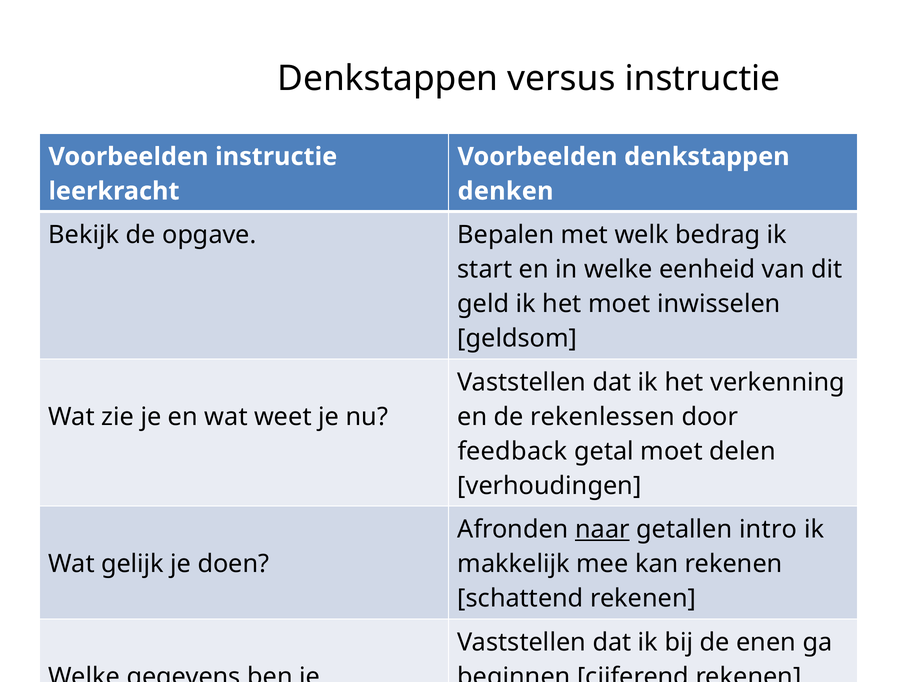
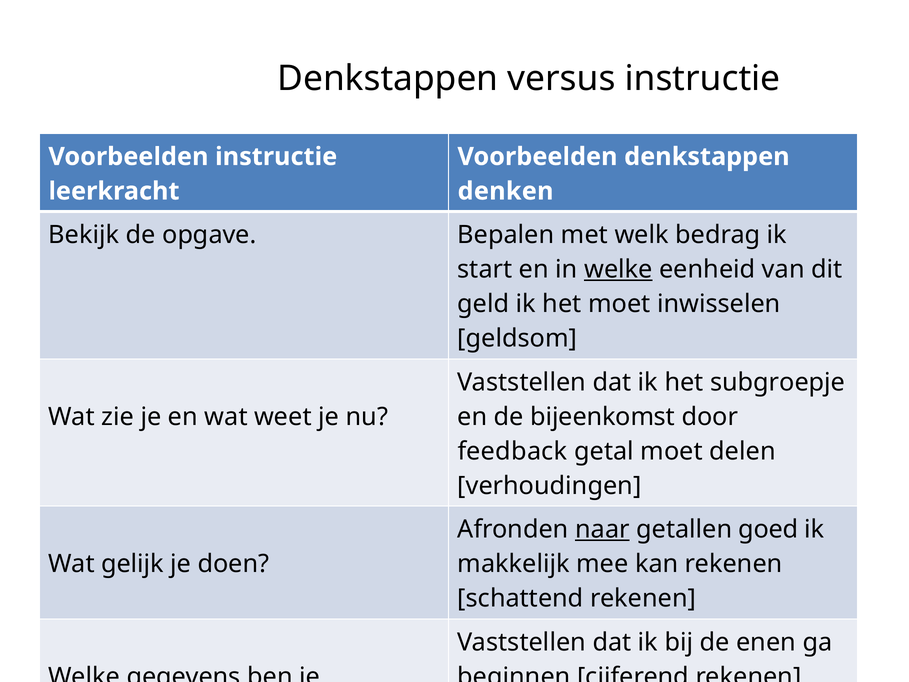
welke underline: none -> present (618, 269)
verkenning: verkenning -> subgroepje (778, 382)
rekenlessen: rekenlessen -> bijeenkomst (603, 417)
intro: intro -> goed (768, 529)
